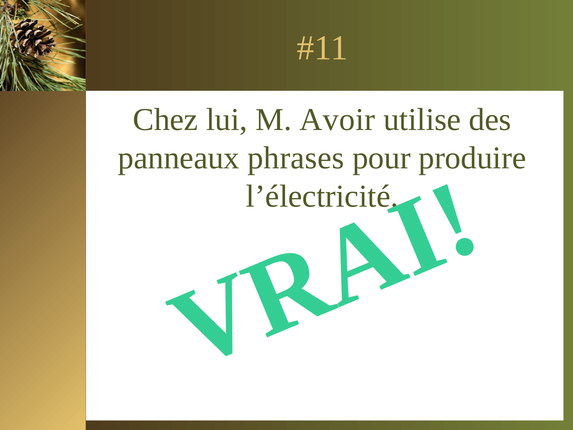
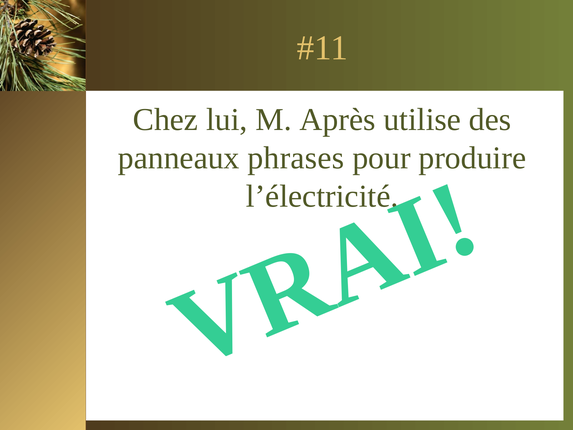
Avoir: Avoir -> Après (338, 120)
